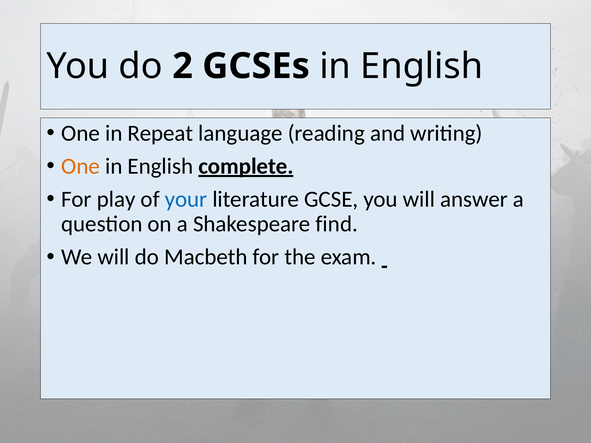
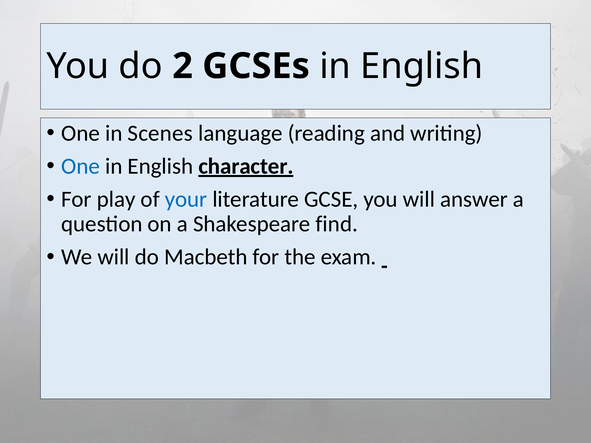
Repeat: Repeat -> Scenes (160, 133)
One colour: orange -> blue (81, 166)
complete: complete -> character (246, 166)
